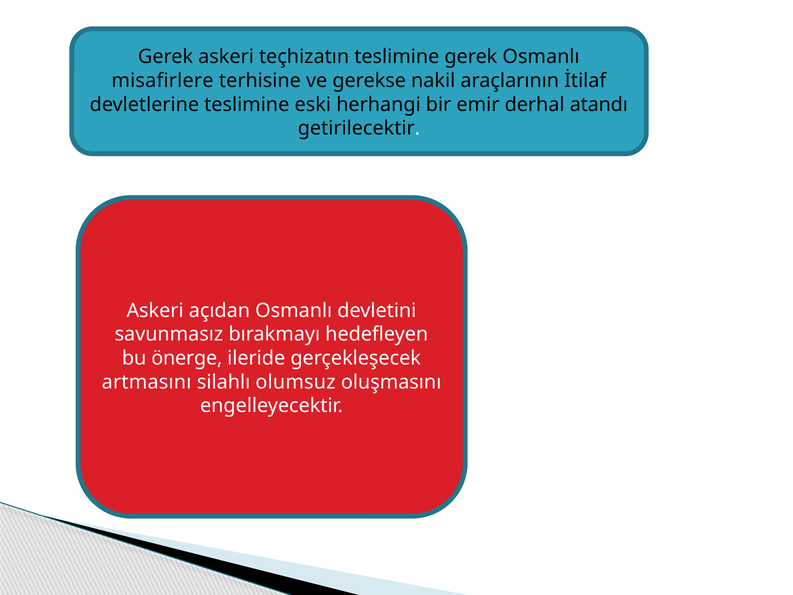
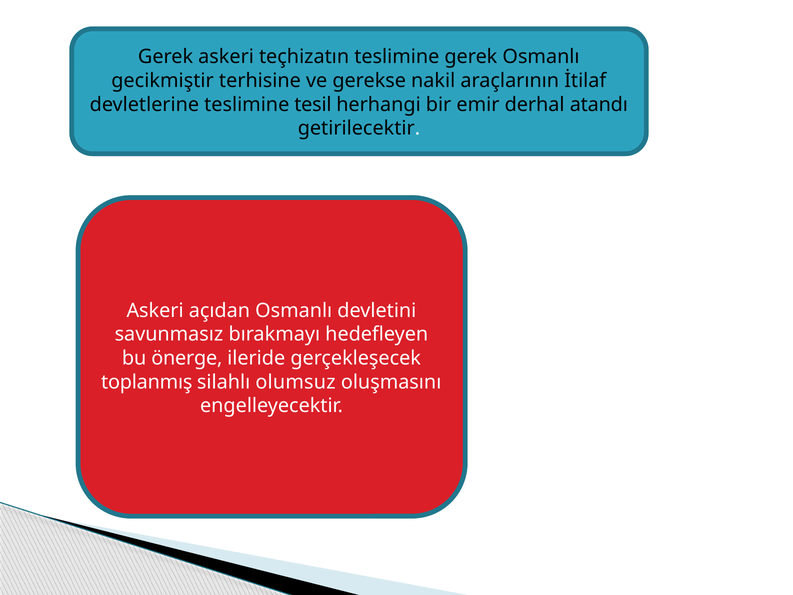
misafirlere: misafirlere -> gecikmiştir (163, 81)
eski: eski -> tesil (313, 105)
artmasını: artmasını -> toplanmış (147, 382)
